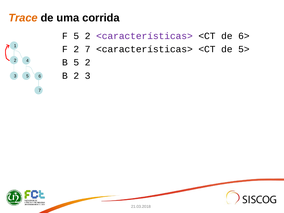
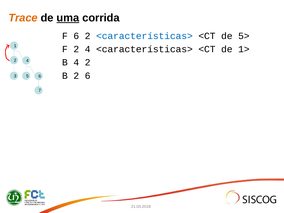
uma underline: none -> present (68, 18)
F 5: 5 -> 6 (76, 36)
<características> colour: purple -> blue (144, 36)
6>: 6> -> 5> (244, 36)
2 7: 7 -> 4 (88, 49)
5>: 5> -> 1> (244, 49)
B 5: 5 -> 4 (76, 62)
B 2 3: 3 -> 6 (88, 76)
